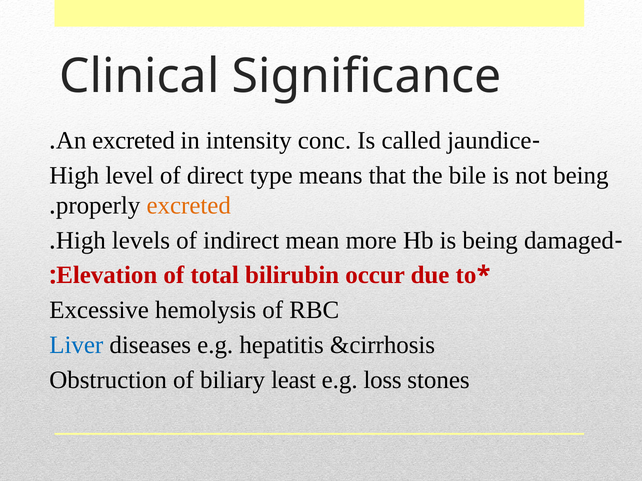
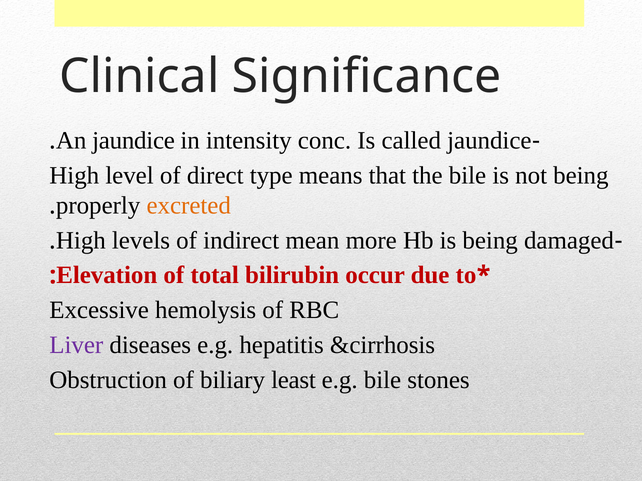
An excreted: excreted -> jaundice (134, 141)
Liver colour: blue -> purple (76, 346)
e.g loss: loss -> bile (383, 380)
